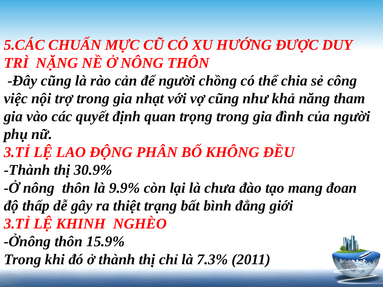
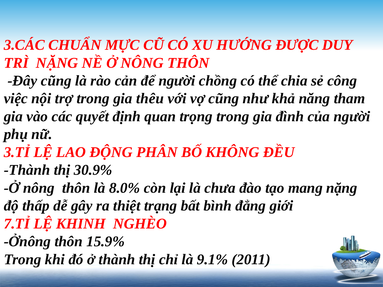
5.CÁC: 5.CÁC -> 3.CÁC (24, 45)
nhạt: nhạt -> thêu (150, 99)
9.9%: 9.9% -> 8.0% (125, 188)
mang đoan: đoan -> nặng (342, 188)
3.TỈ: 3.TỈ -> 7.TỈ (17, 224)
7.3%: 7.3% -> 9.1% (212, 260)
